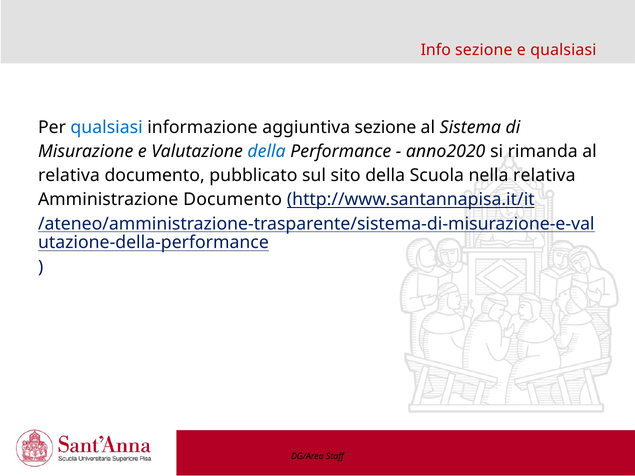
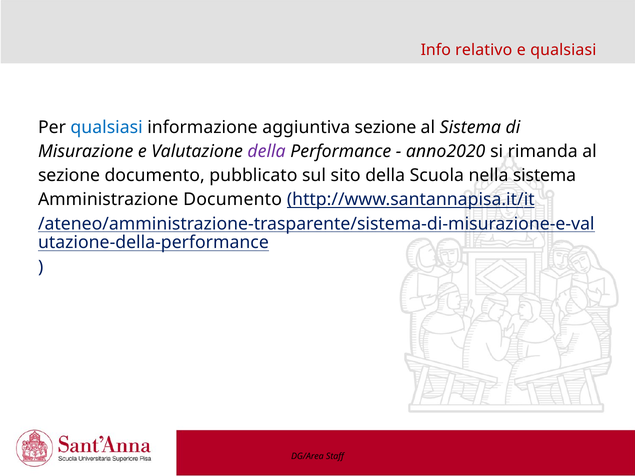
Info sezione: sezione -> relativo (484, 50)
della colour: blue -> purple (267, 151)
relativa: relativa -> sezione (69, 176)
nella relativa: relativa -> sistema (545, 176)
